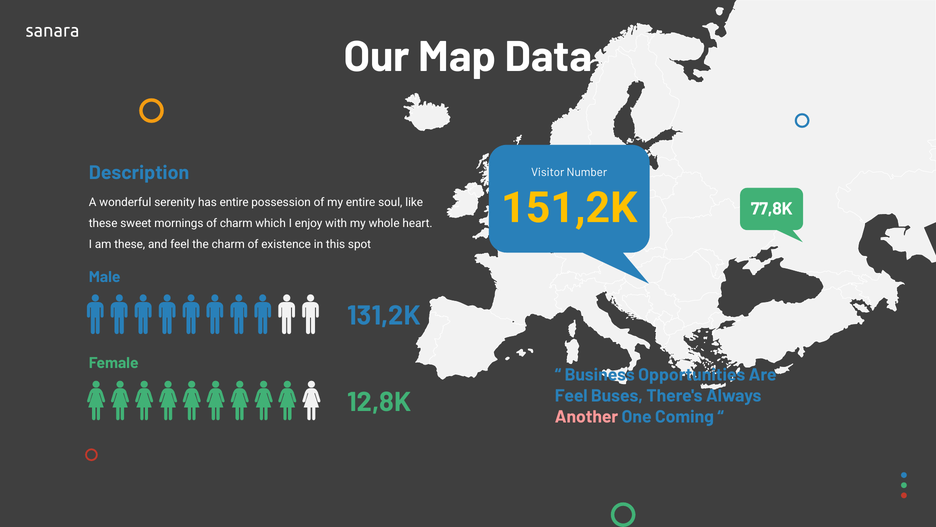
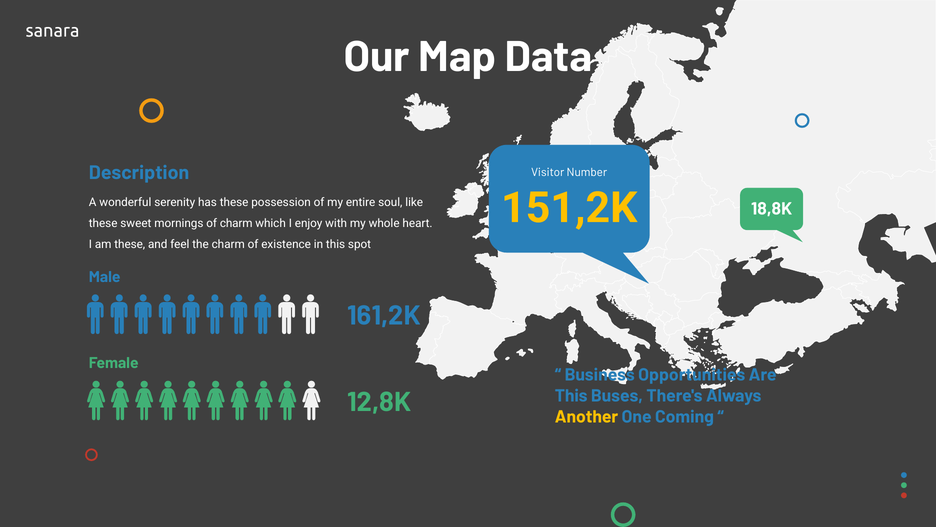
has entire: entire -> these (234, 202)
77,8K: 77,8K -> 18,8K (772, 209)
131,2K: 131,2K -> 161,2K (384, 315)
Feel: Feel -> This (571, 396)
Another colour: pink -> yellow (586, 417)
